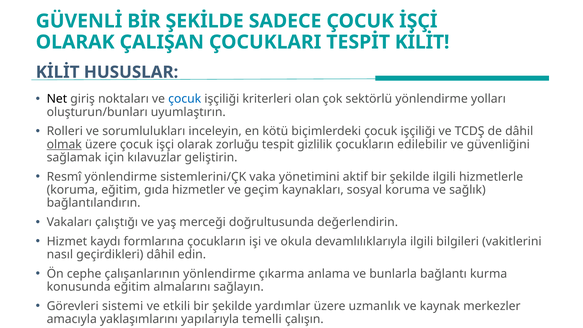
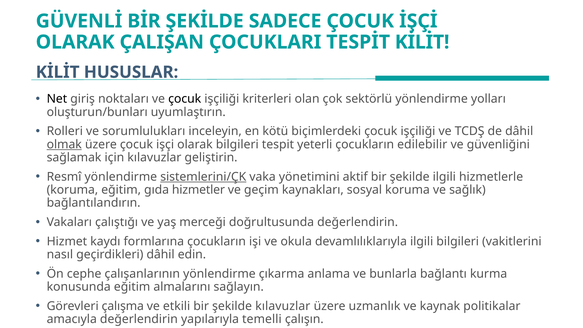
çocuk colour: blue -> black (185, 99)
olarak zorluğu: zorluğu -> bilgileri (237, 144)
gizlilik: gizlilik -> yeterli (315, 144)
sistemlerini/ÇK underline: none -> present (203, 177)
sistemi: sistemi -> çalışma (123, 306)
şekilde yardımlar: yardımlar -> kılavuzlar (283, 306)
merkezler: merkezler -> politikalar (492, 306)
amacıyla yaklaşımlarını: yaklaşımlarını -> değerlendirin (139, 319)
